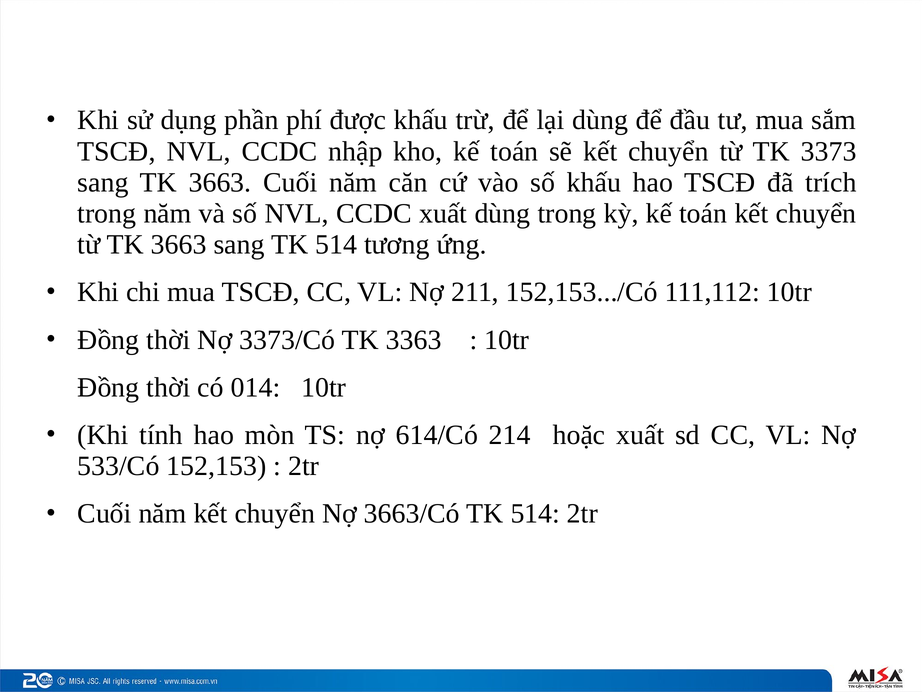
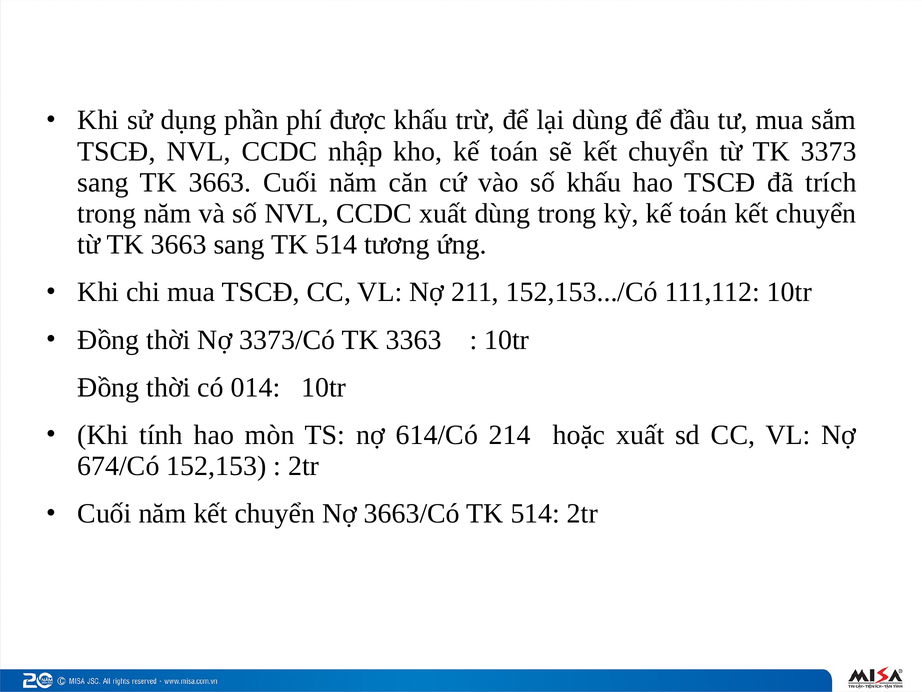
533/Có: 533/Có -> 674/Có (118, 466)
